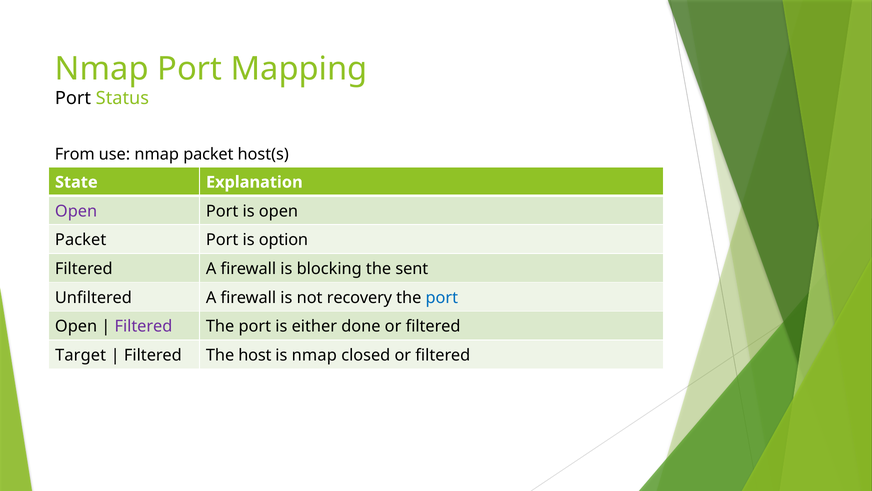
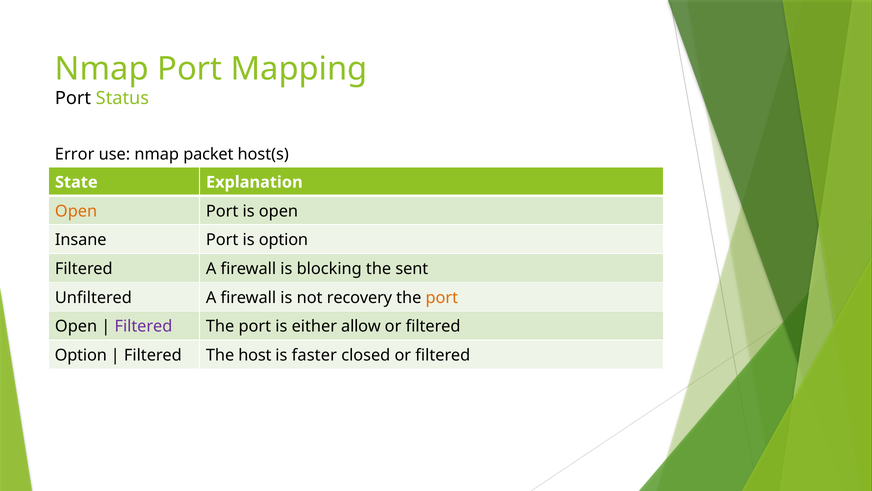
From: From -> Error (75, 154)
Open colour: purple -> orange (76, 211)
Packet: Packet -> Insane (81, 240)
port colour: blue -> orange (442, 297)
done: done -> allow (361, 326)
Target: Target -> Option (81, 355)
is nmap: nmap -> faster (314, 355)
